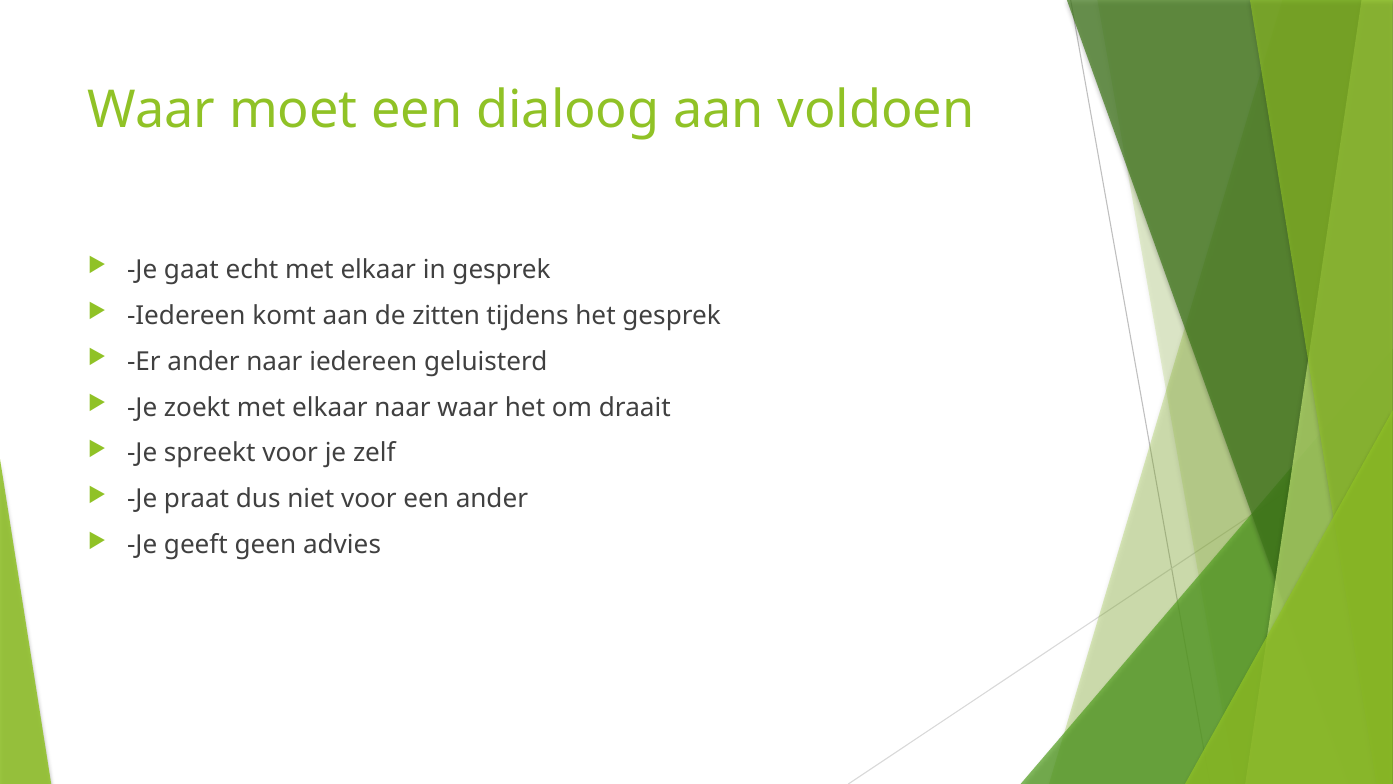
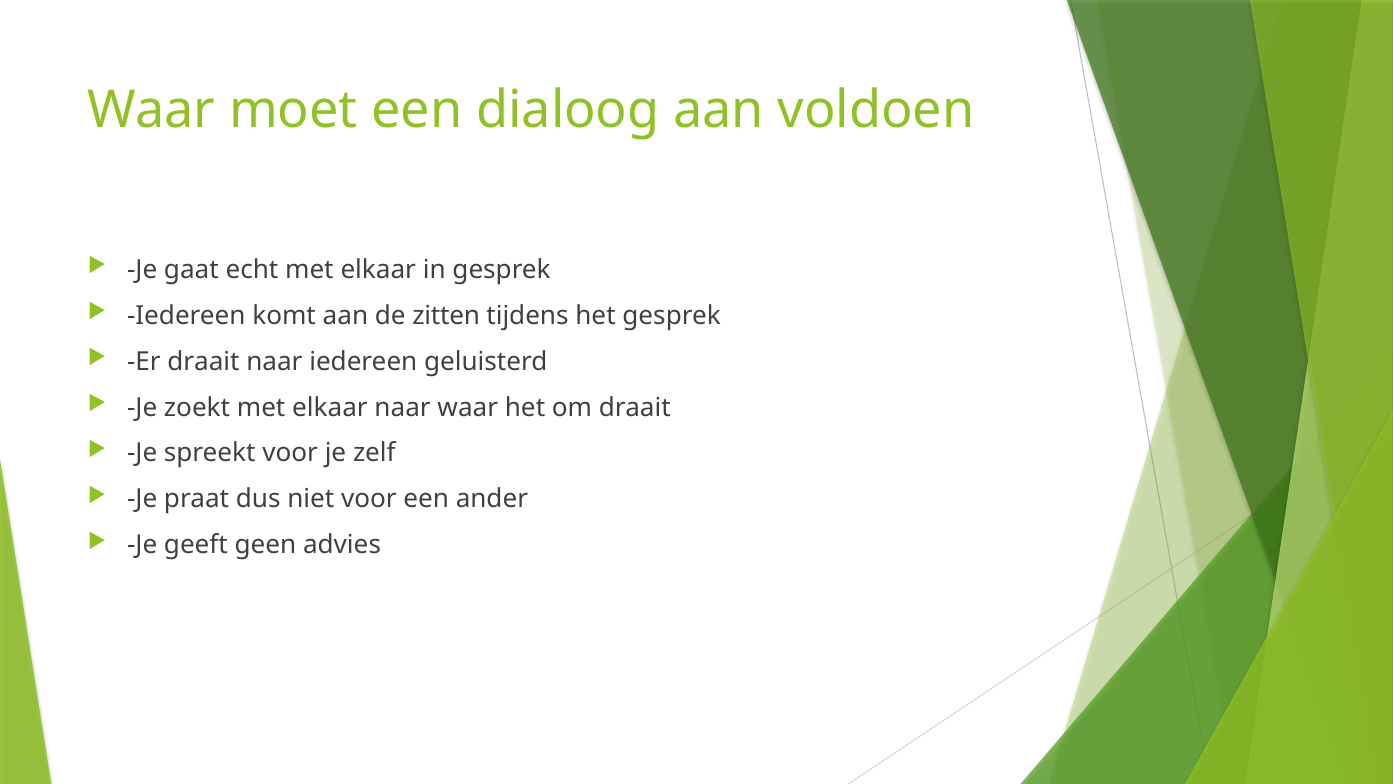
Er ander: ander -> draait (203, 361)
